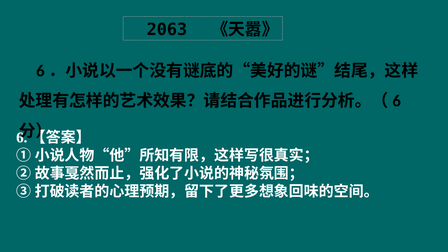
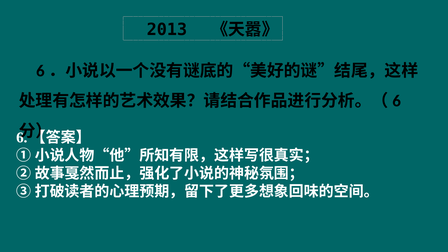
2063: 2063 -> 2013 (167, 30)
